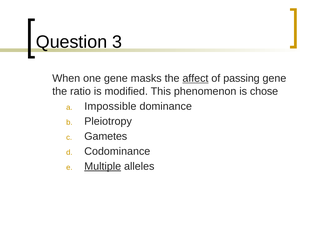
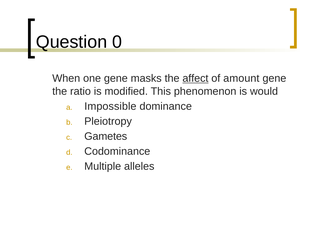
3: 3 -> 0 (117, 42)
passing: passing -> amount (241, 78)
chose: chose -> would (264, 91)
Multiple underline: present -> none (103, 166)
